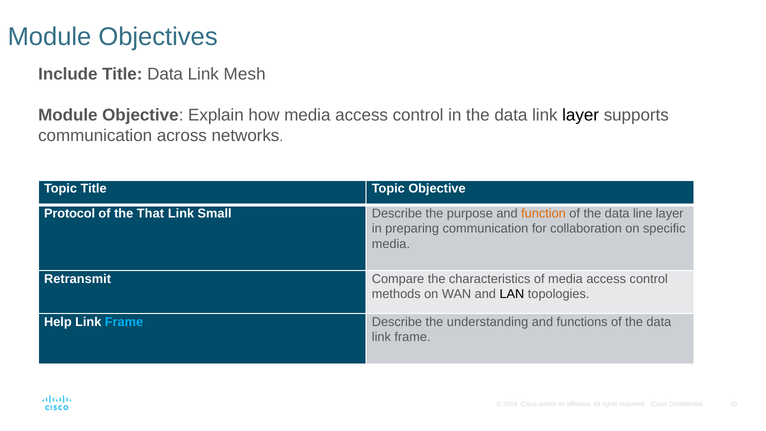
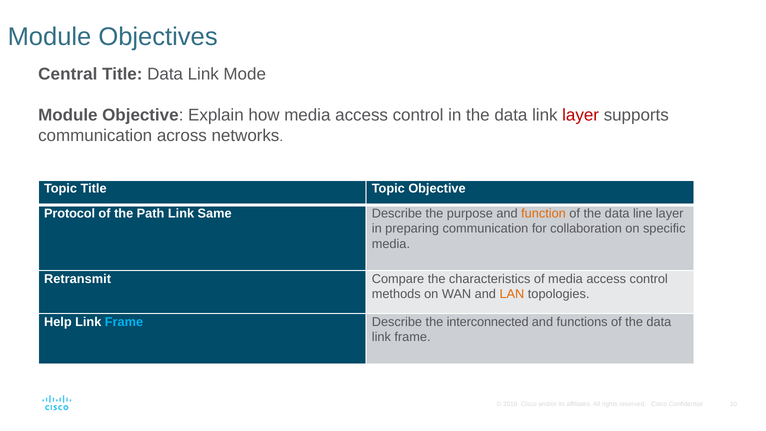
Include: Include -> Central (68, 74)
Mesh: Mesh -> Mode (245, 74)
layer colour: black -> red (581, 115)
That: That -> Path (151, 213)
Small: Small -> Same (215, 213)
LAN colour: black -> orange (512, 294)
understanding: understanding -> interconnected (488, 322)
